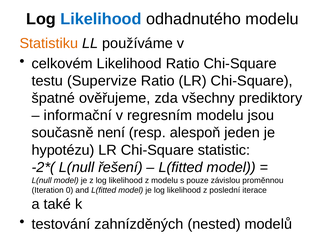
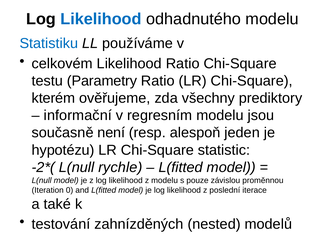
Statistiku colour: orange -> blue (49, 44)
Supervize: Supervize -> Parametry (102, 81)
špatné: špatné -> kterém (53, 98)
řešení: řešení -> rychle (120, 168)
